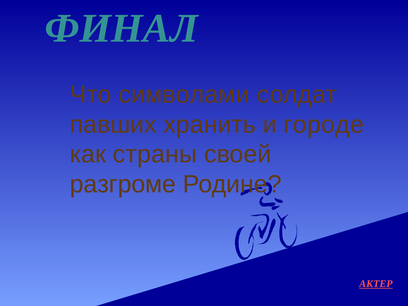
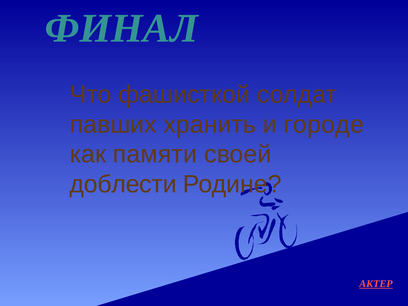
символами: символами -> фашисткой (184, 95)
страны: страны -> памяти (155, 154)
разгроме: разгроме -> доблести (123, 184)
